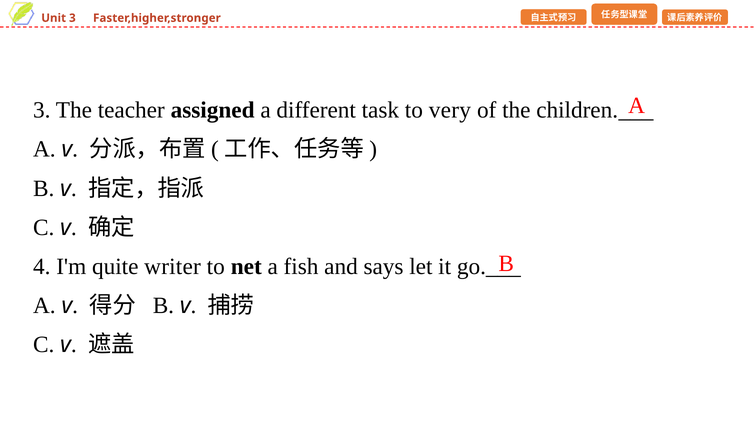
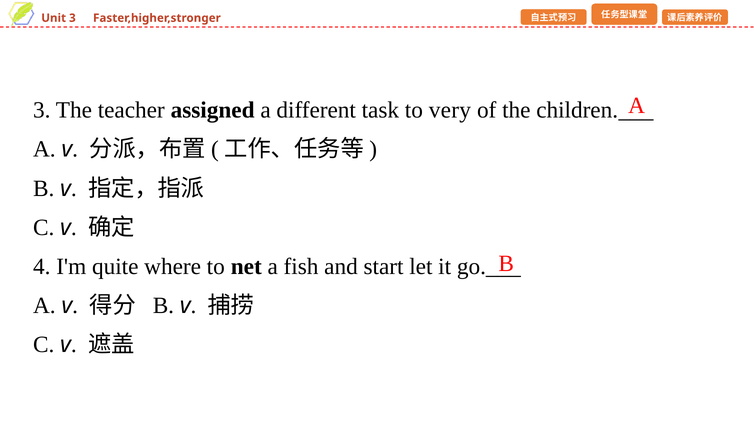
writer: writer -> where (173, 267)
says: says -> start (384, 267)
